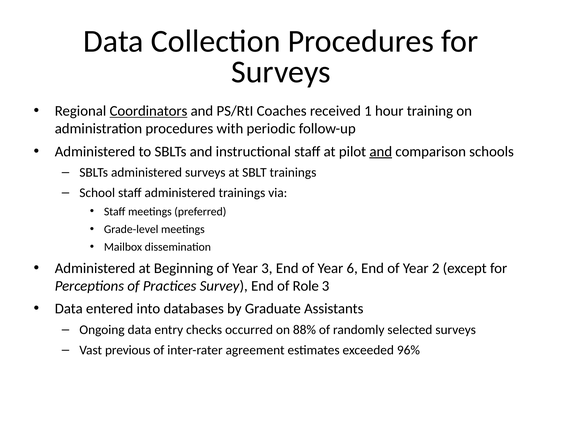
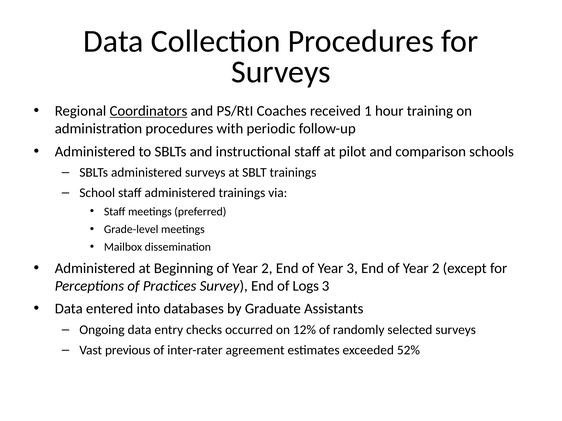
and underline: present -> none (381, 152)
Beginning of Year 3: 3 -> 2 (267, 268)
Year 6: 6 -> 3 (352, 268)
Role: Role -> Logs (306, 286)
88%: 88% -> 12% (304, 330)
96%: 96% -> 52% (408, 350)
